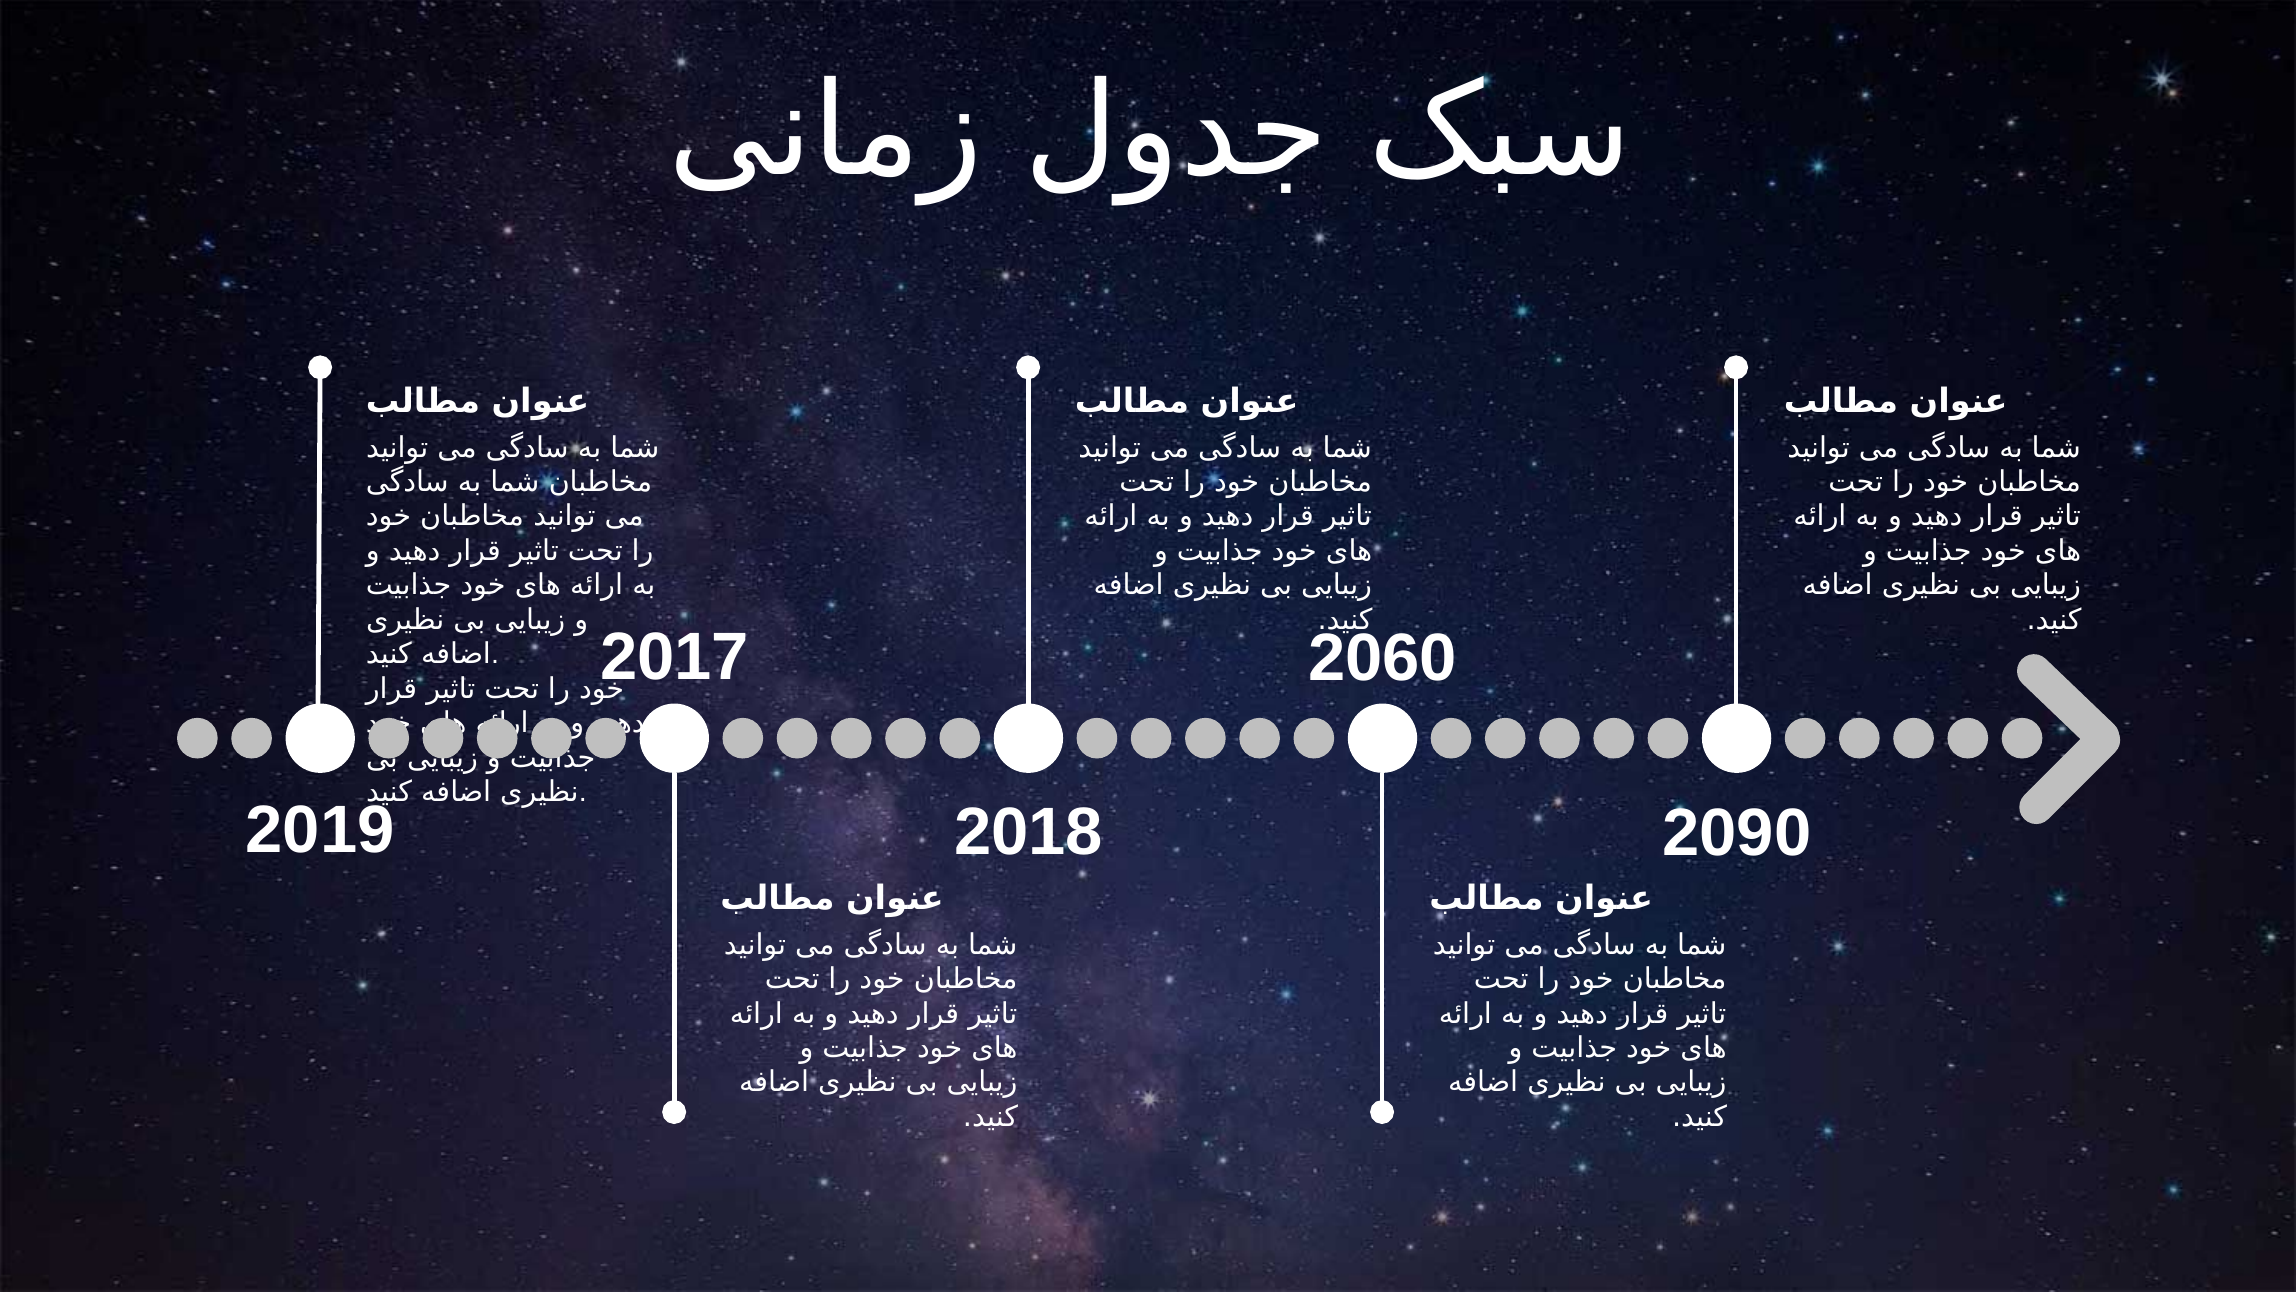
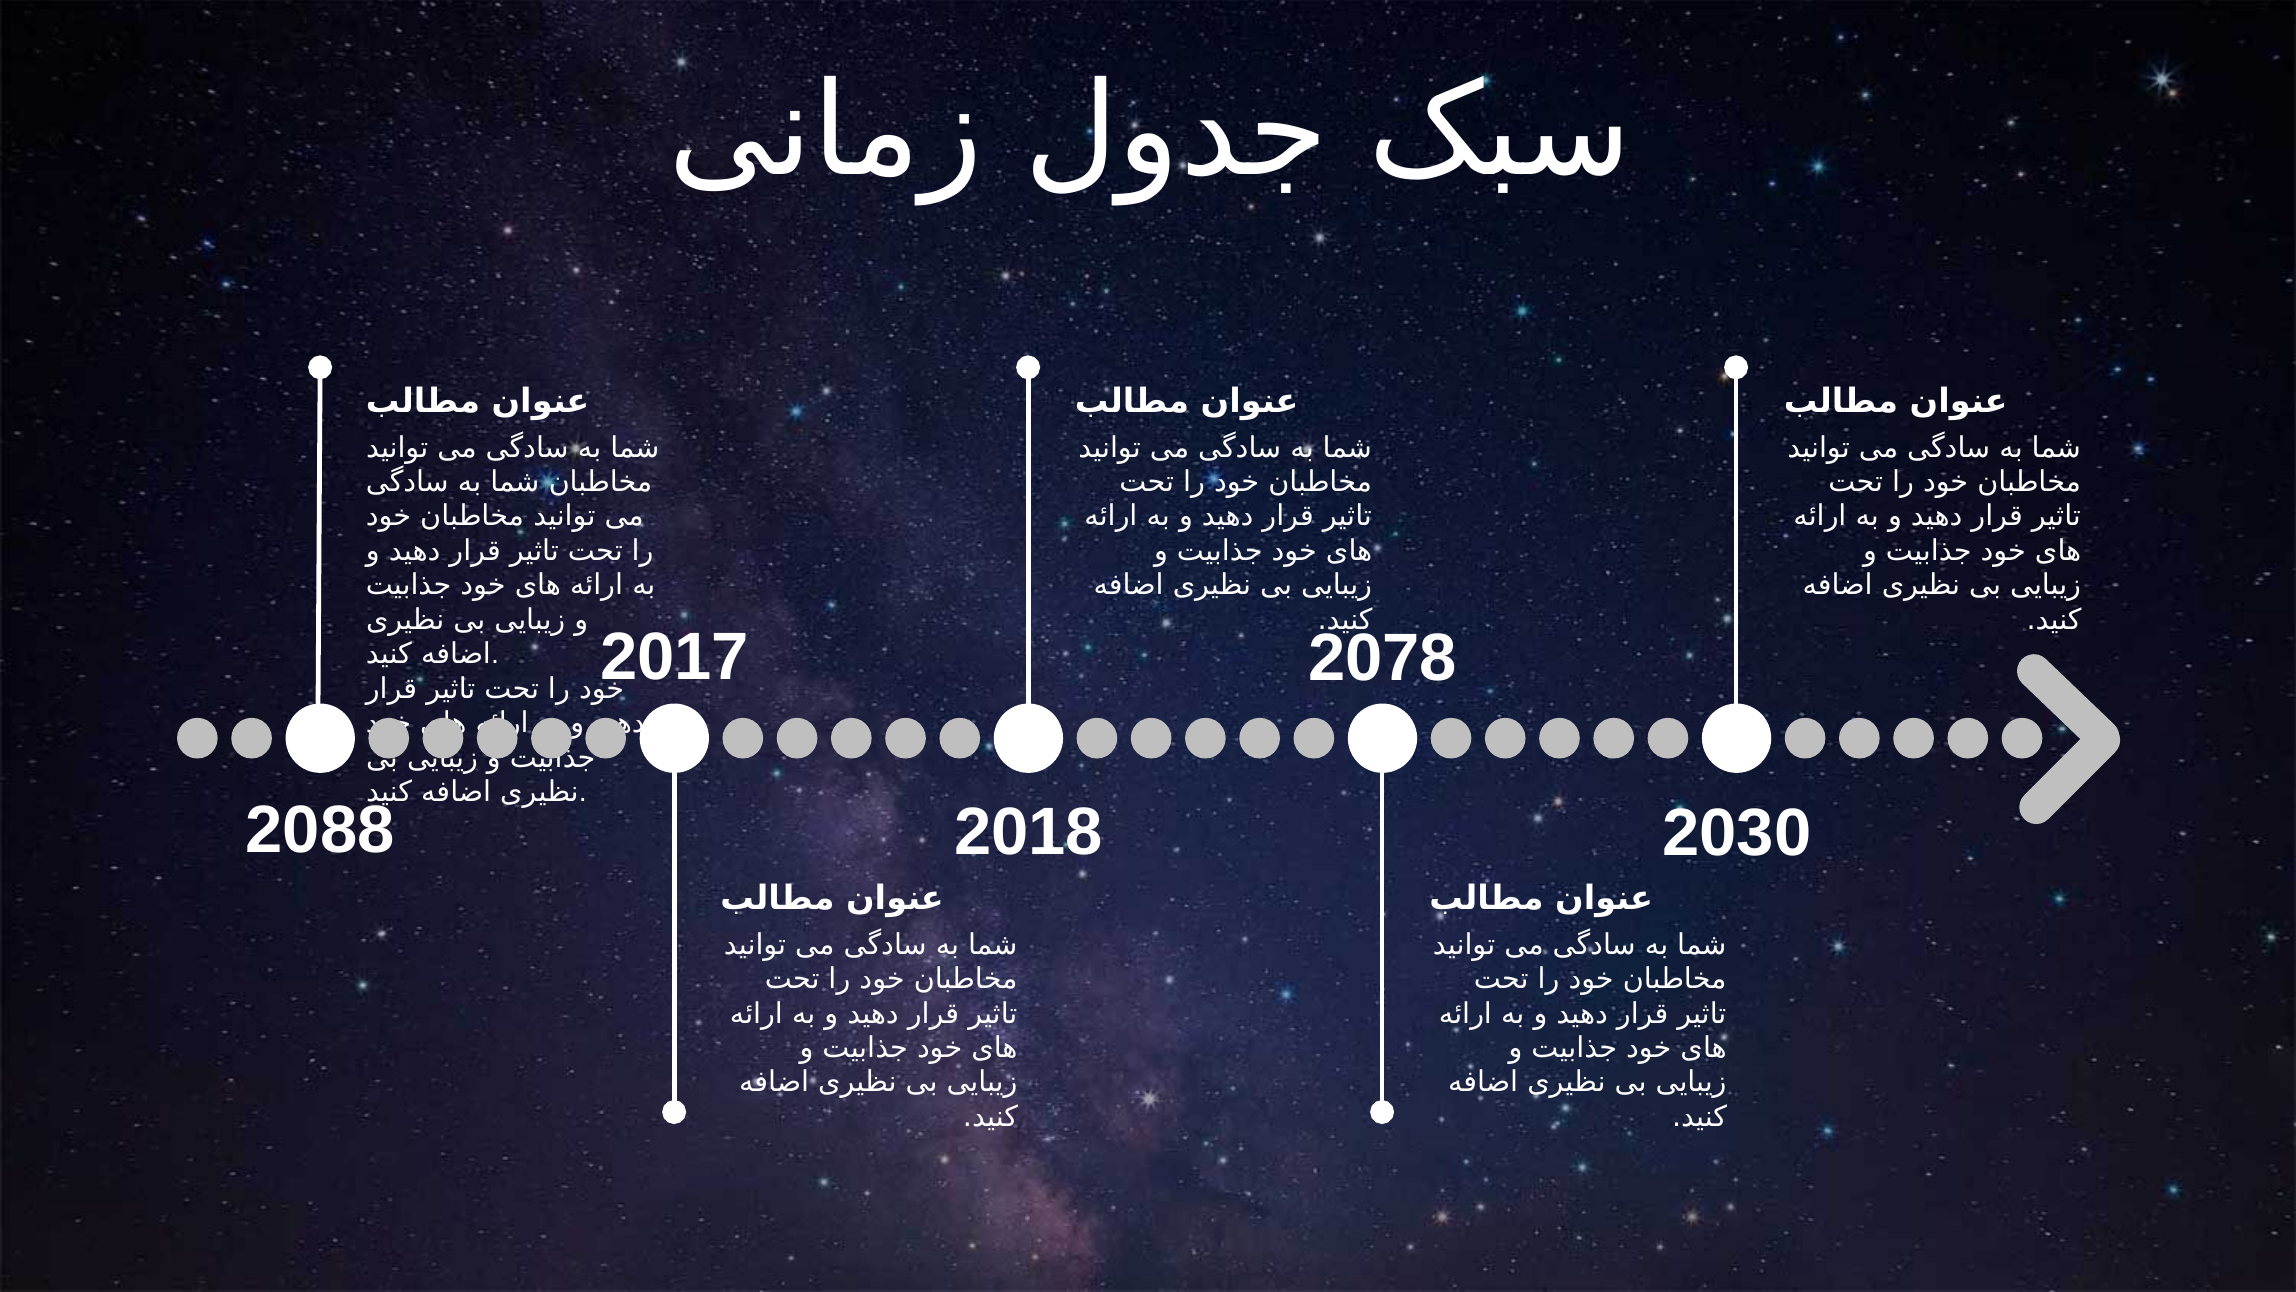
2060: 2060 -> 2078 (1383, 659)
2019: 2019 -> 2088 (320, 830)
2090: 2090 -> 2030 (1737, 833)
